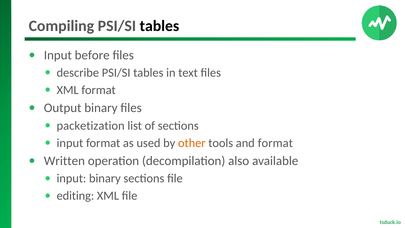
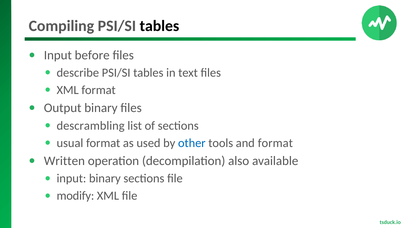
packetization: packetization -> descrambling (91, 126)
input: input -> usual (70, 143)
other colour: orange -> blue (192, 143)
editing: editing -> modify (75, 196)
